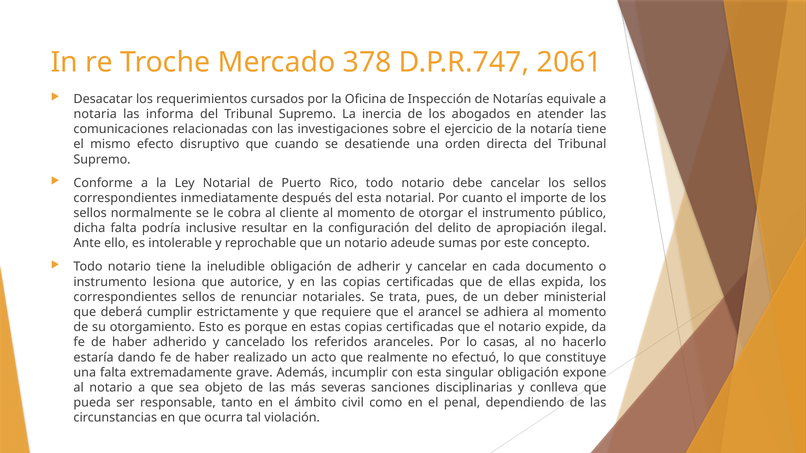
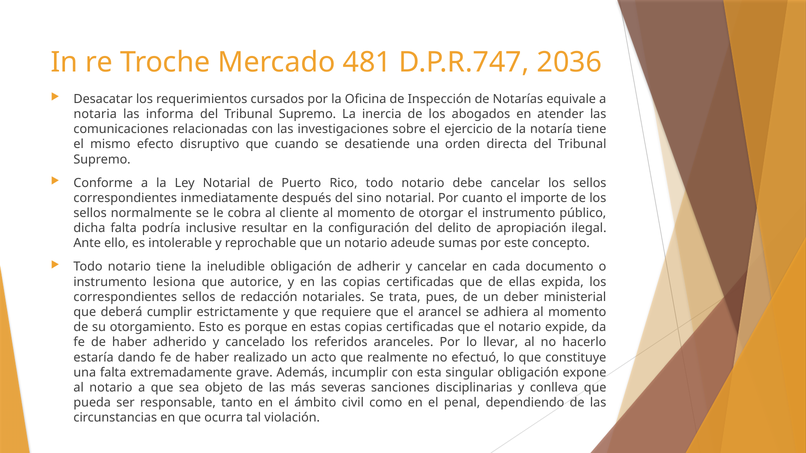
378: 378 -> 481 (367, 62)
2061: 2061 -> 2036 (569, 62)
del esta: esta -> sino (369, 198)
renunciar: renunciar -> redacción (269, 297)
casas: casas -> llevar (501, 343)
